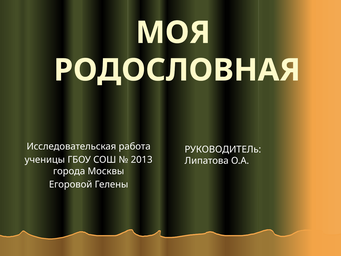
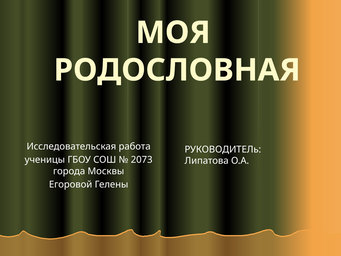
2013: 2013 -> 2073 (142, 160)
